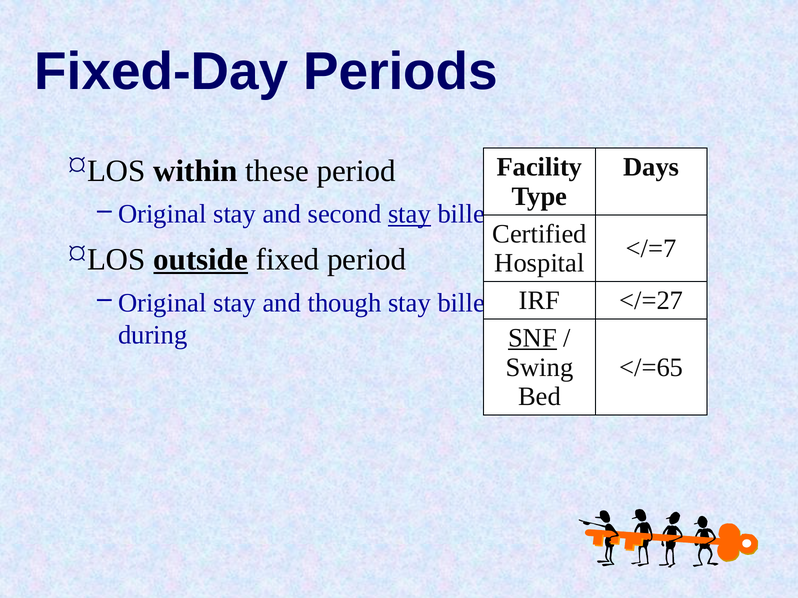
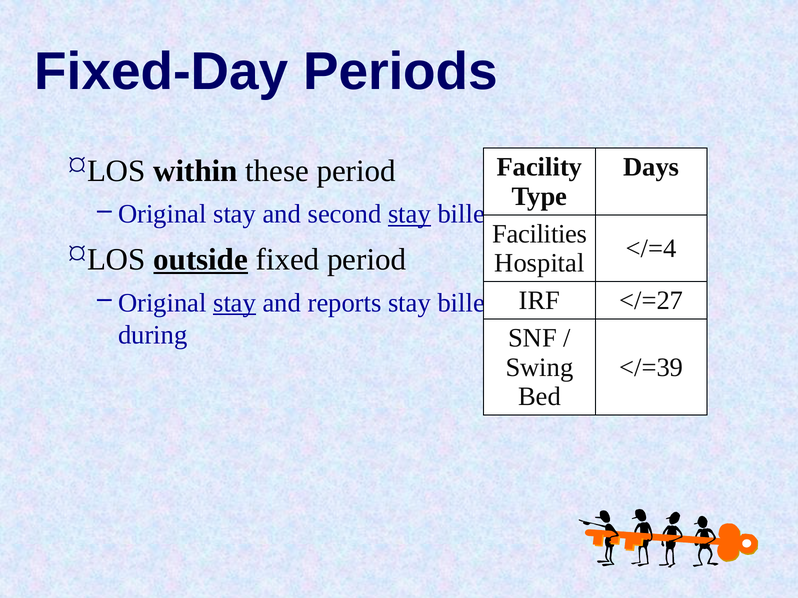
Certified: Certified -> Facilities (540, 234)
</=7: </=7 -> </=4 (651, 249)
stay underline: none -> present (235, 303)
though: though -> reports (345, 303)
SNF underline: present -> none (532, 338)
</=65: </=65 -> </=39 (651, 368)
